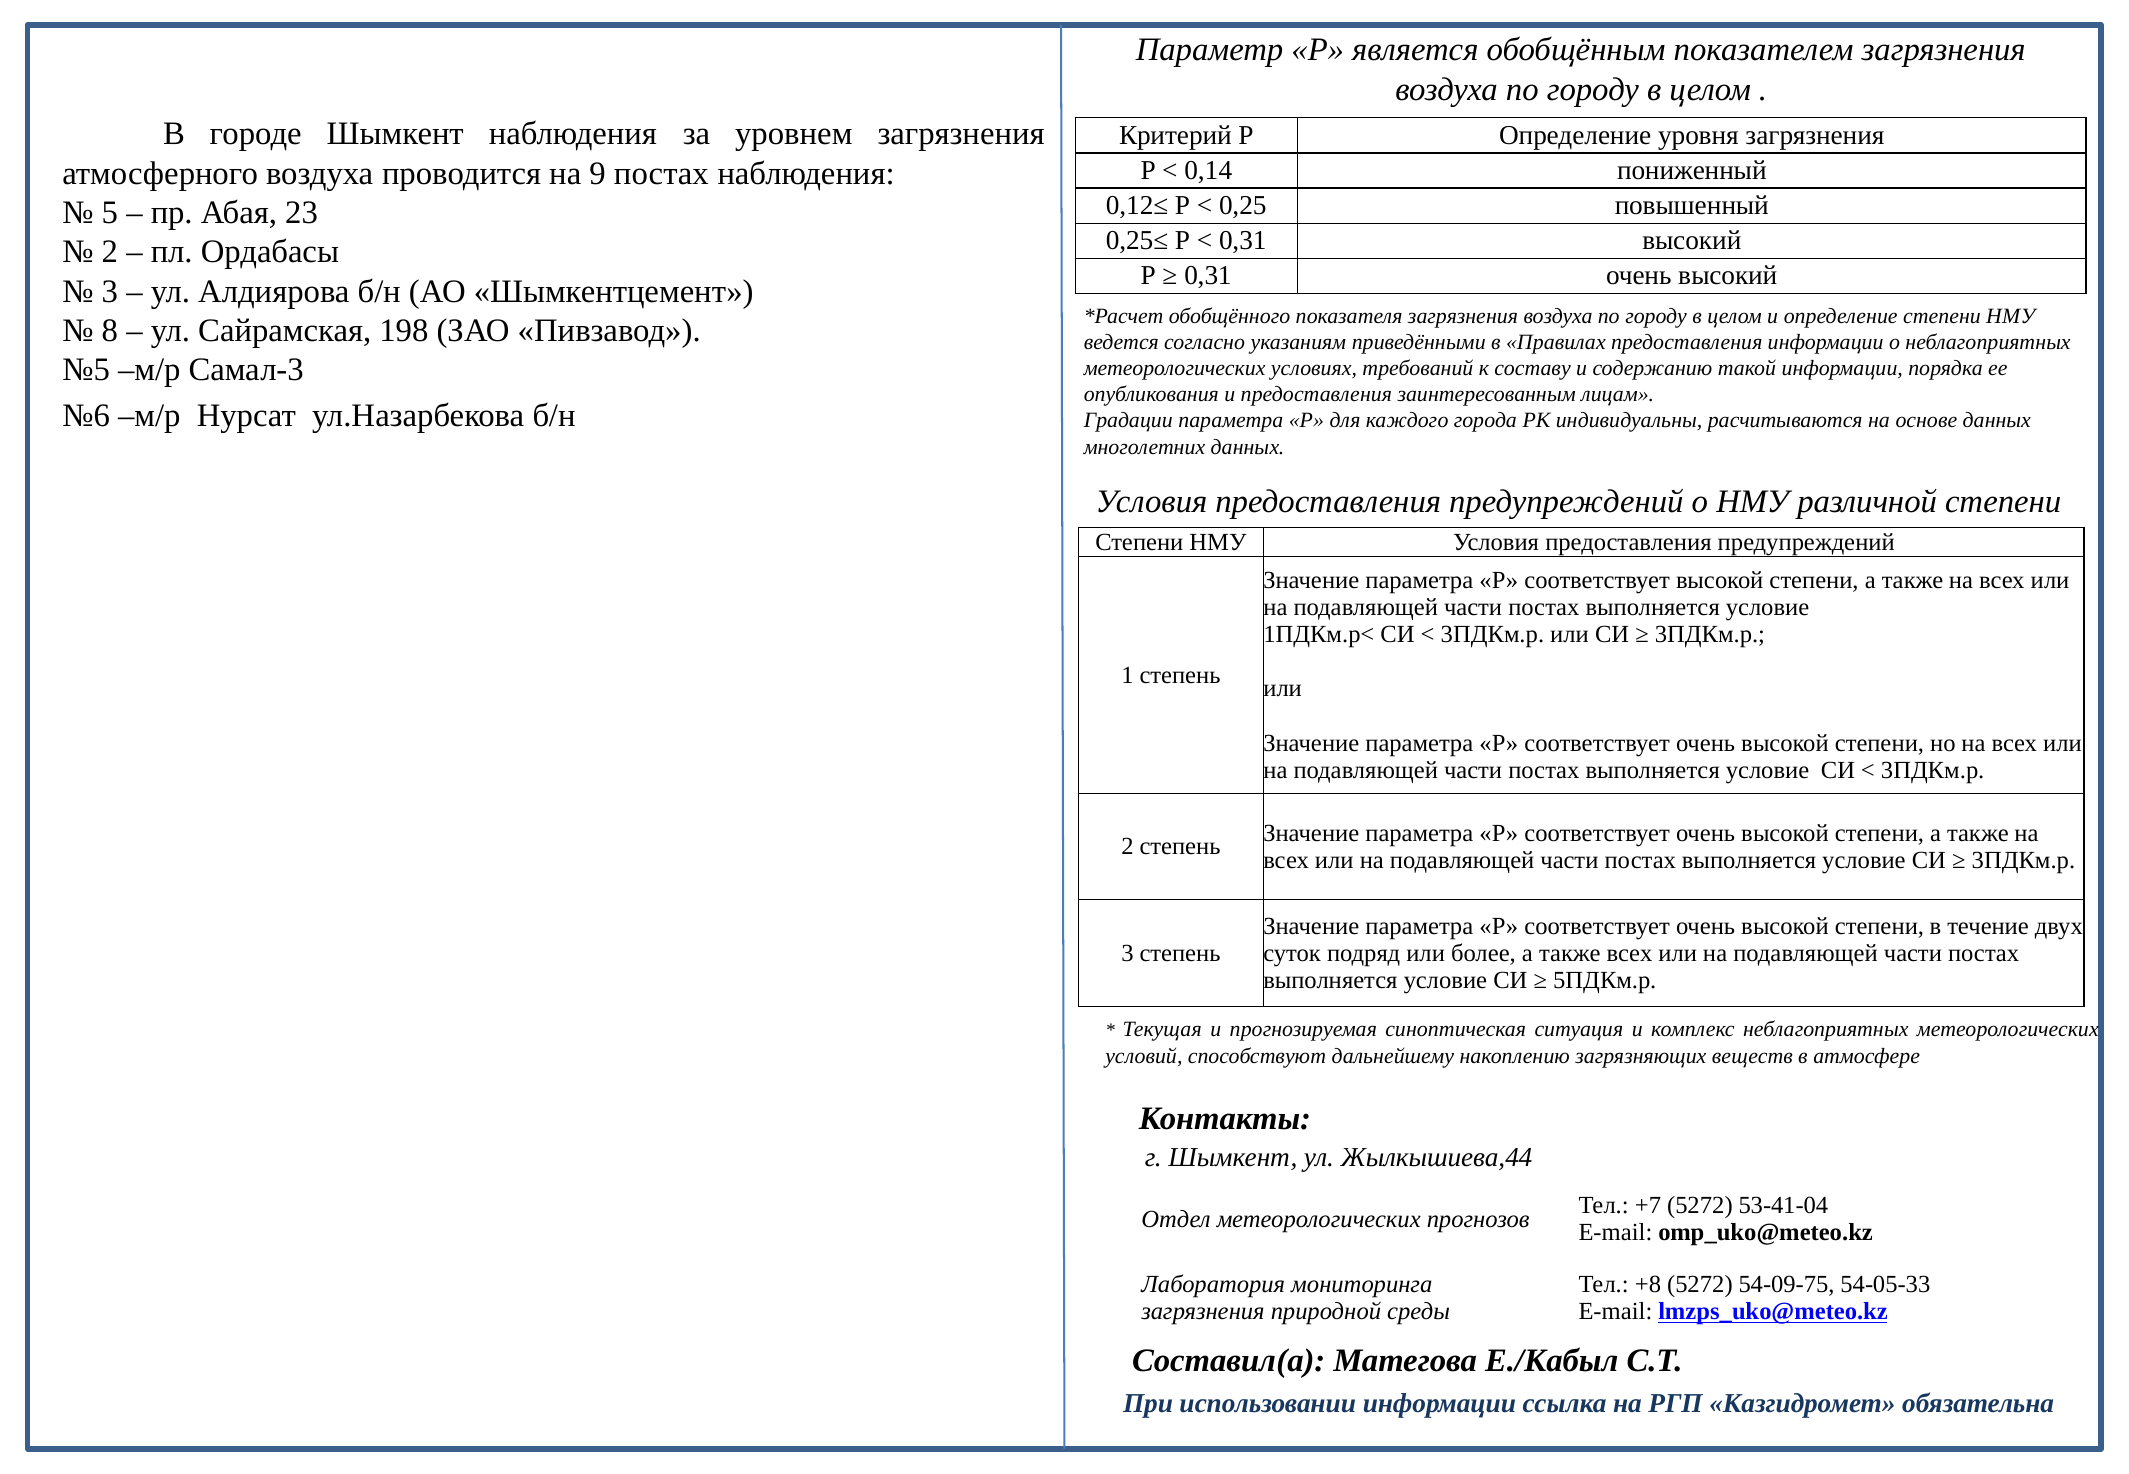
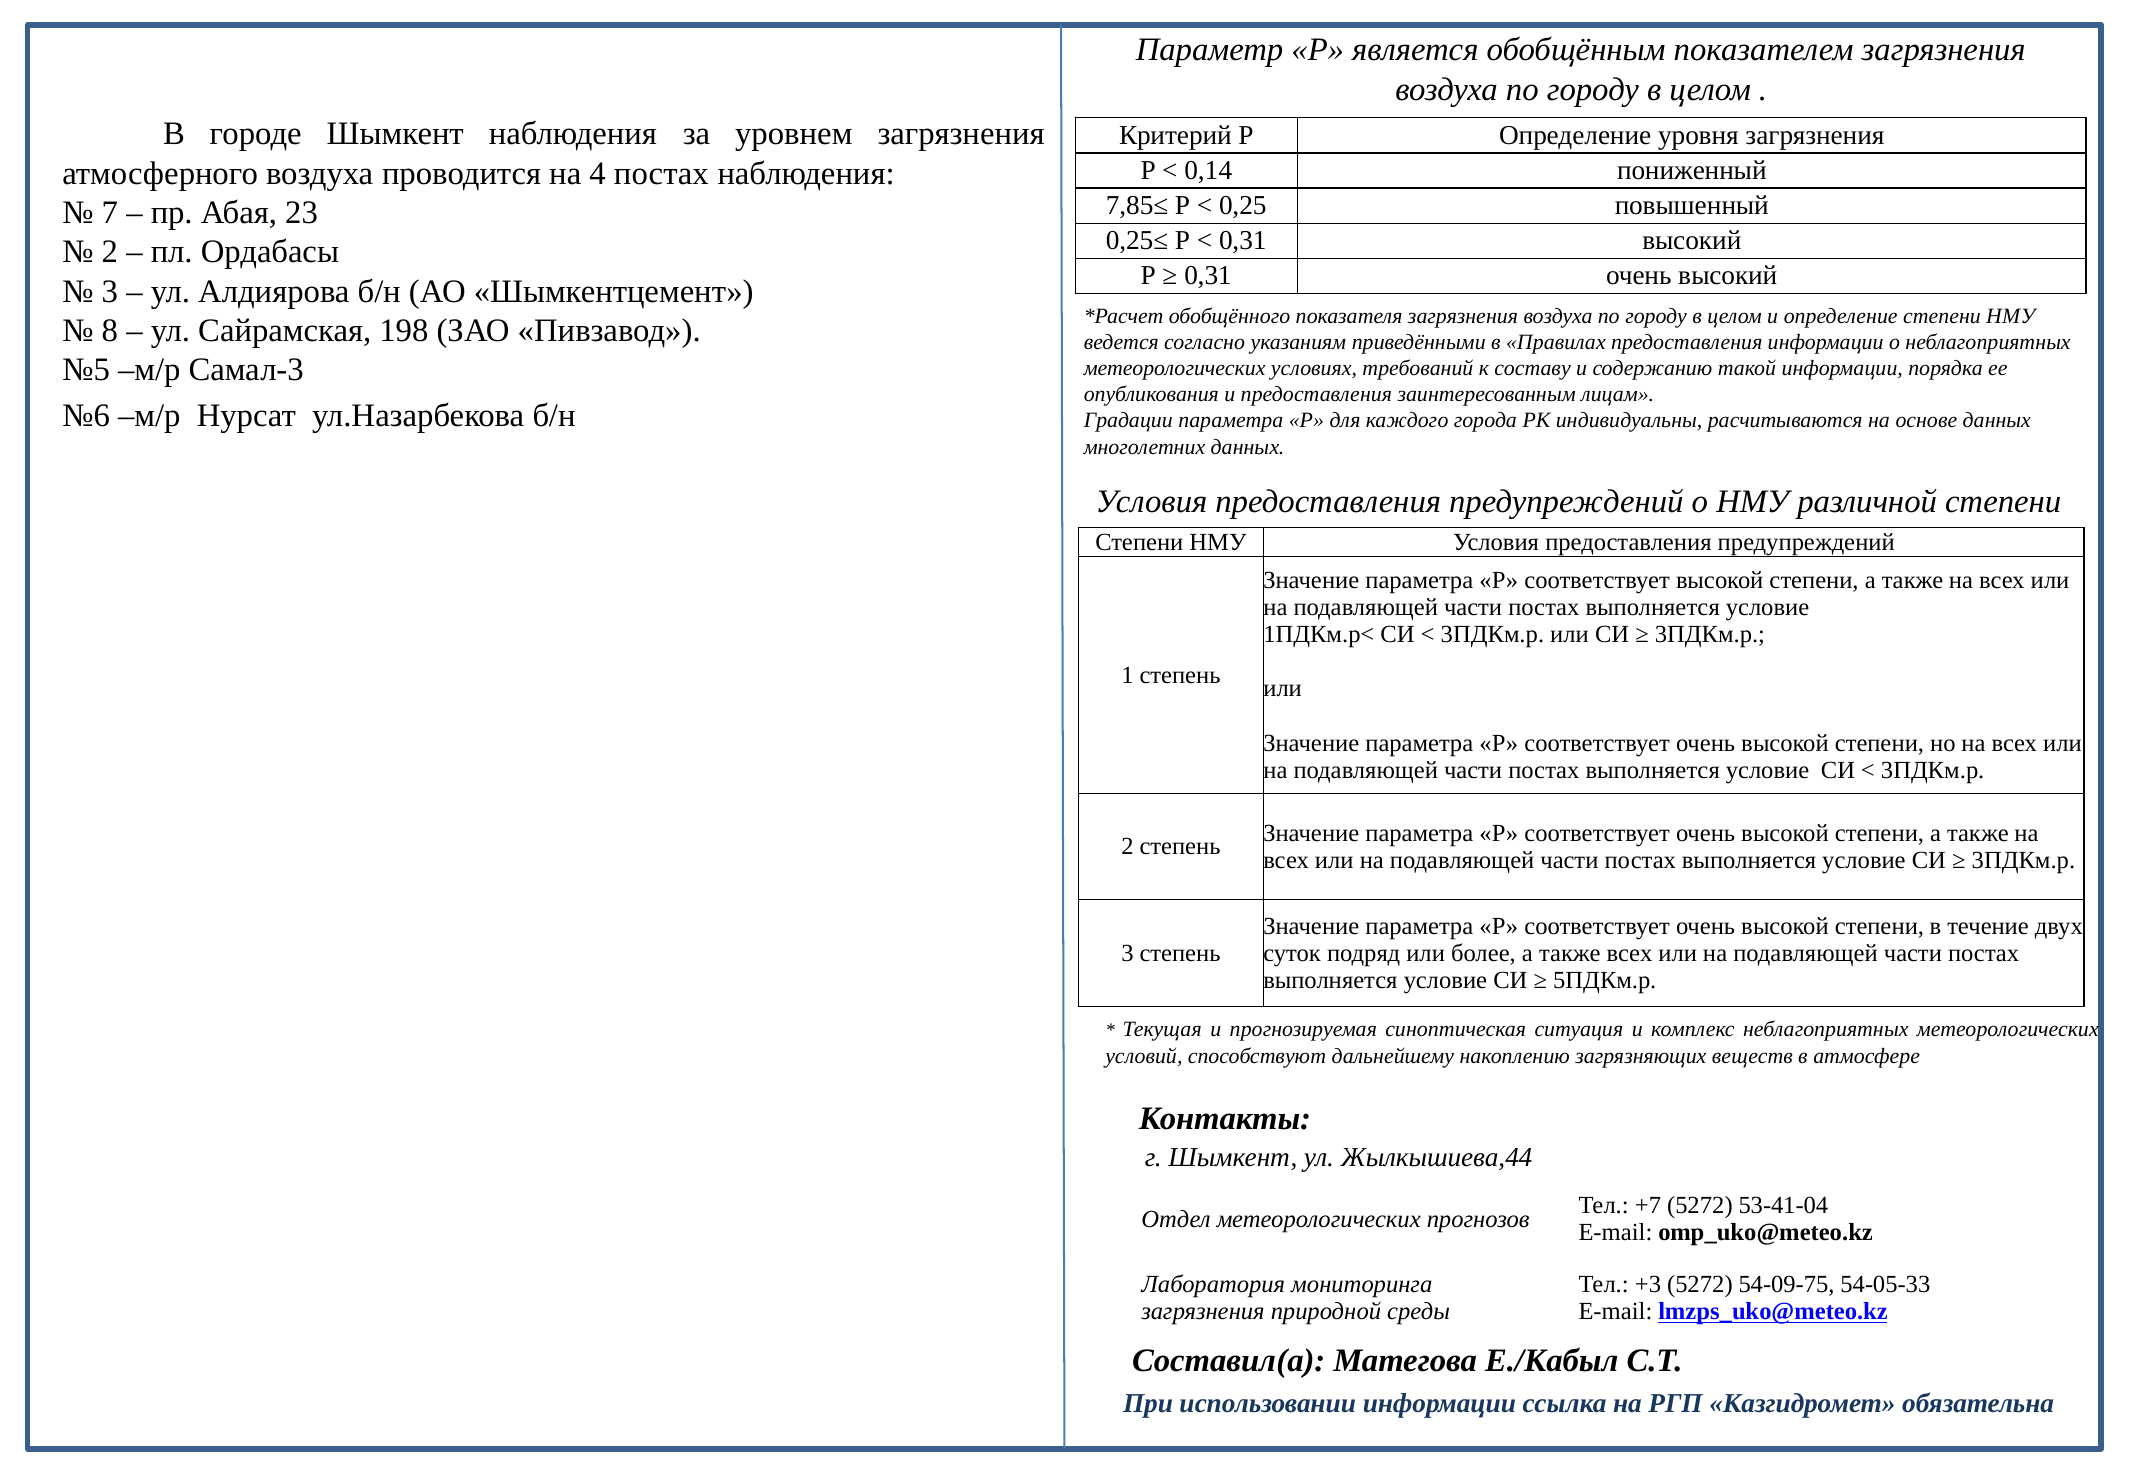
9: 9 -> 4 (598, 173)
0,12≤: 0,12≤ -> 7,85≤ (1137, 205)
5: 5 -> 7 (110, 213)
+8: +8 -> +3 (1648, 1284)
